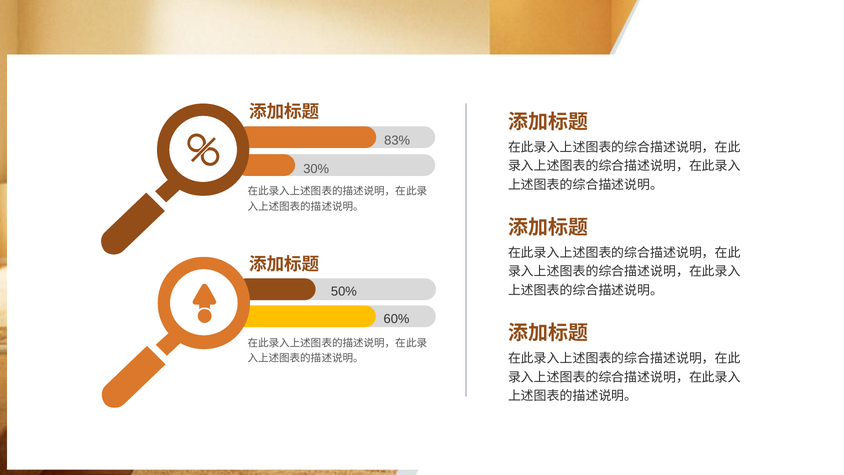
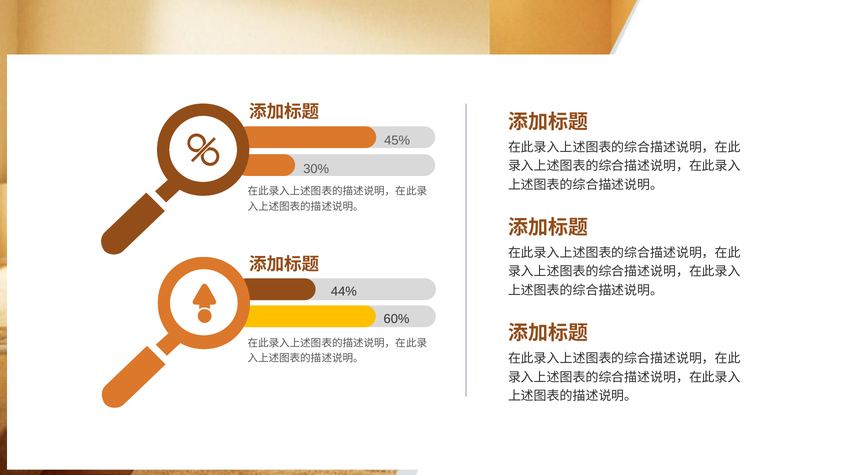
83%: 83% -> 45% (397, 140)
50%: 50% -> 44% (344, 291)
